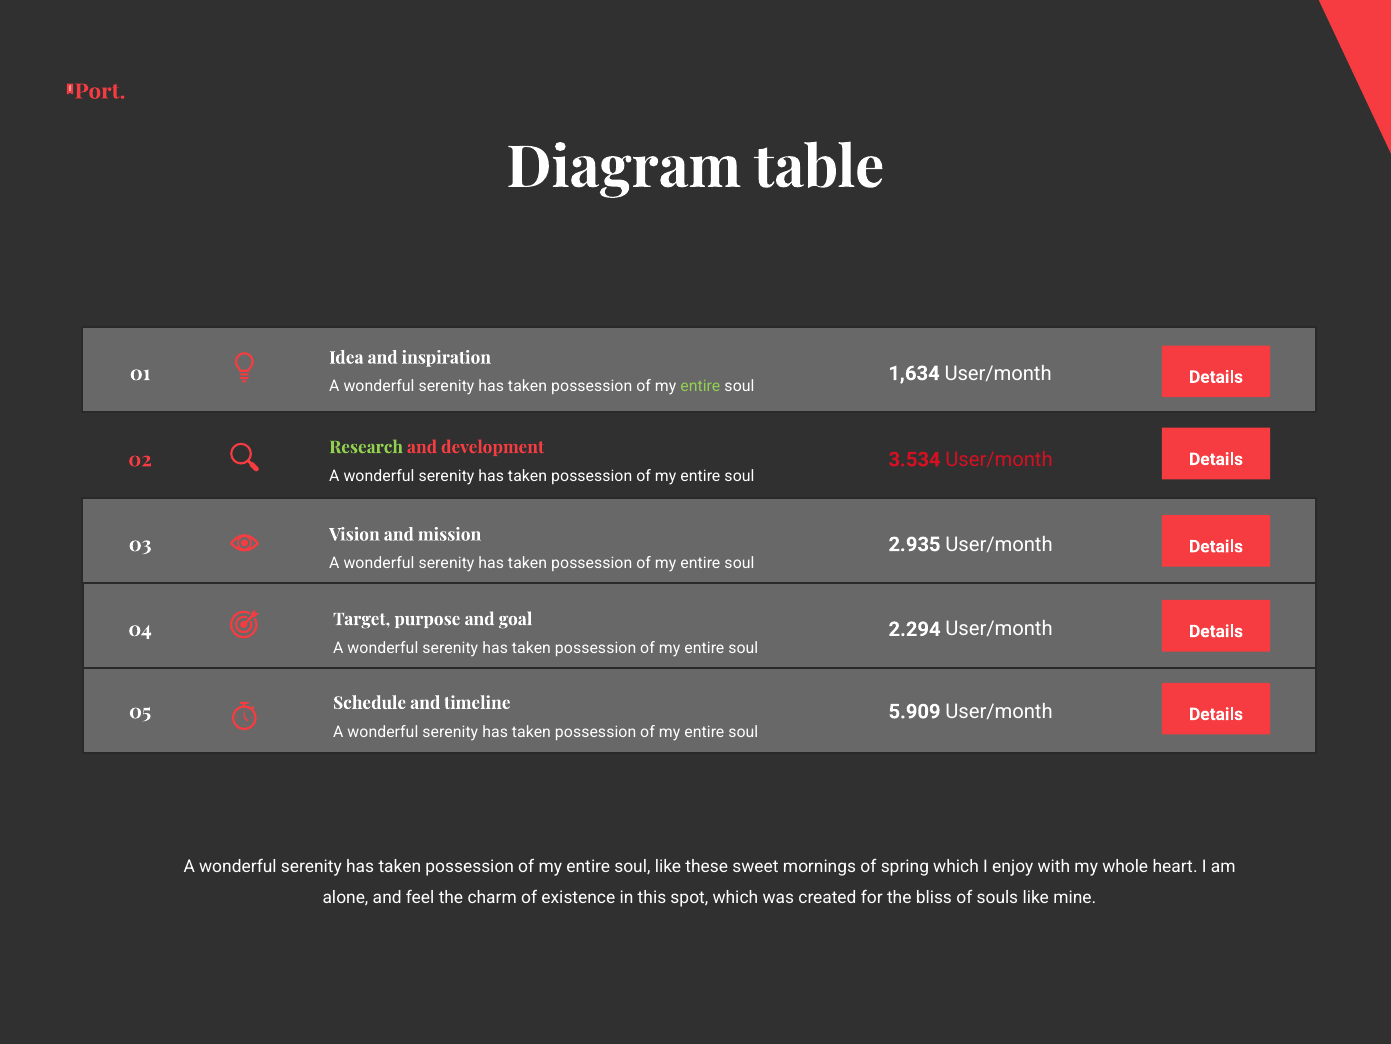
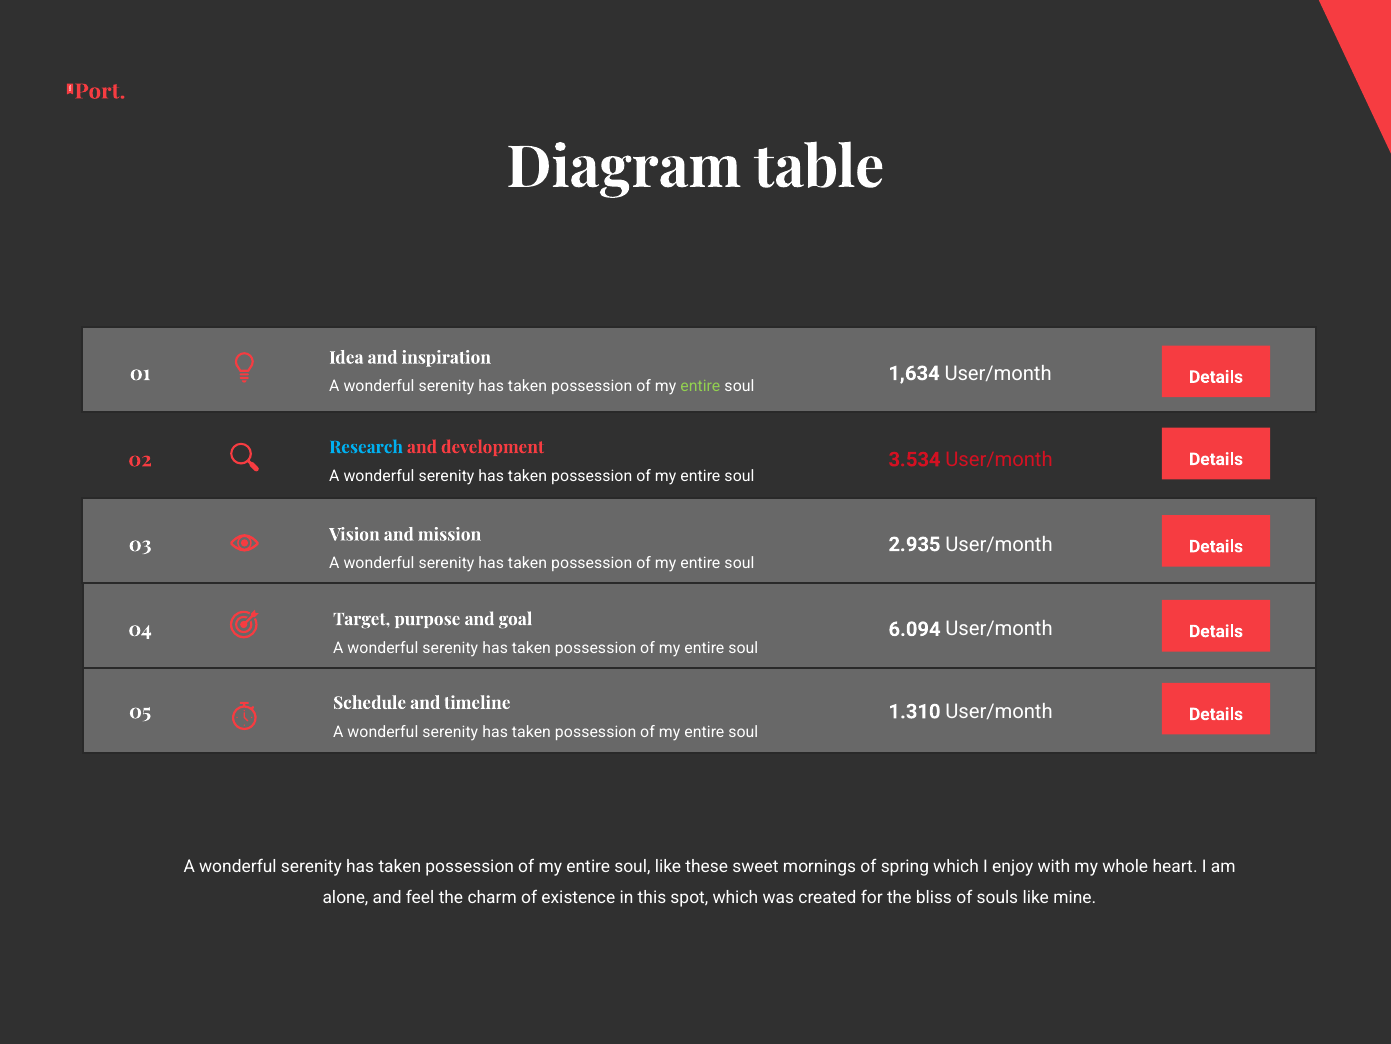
Research colour: light green -> light blue (366, 447)
2.294: 2.294 -> 6.094 (915, 629)
5.909: 5.909 -> 1.310 (915, 711)
